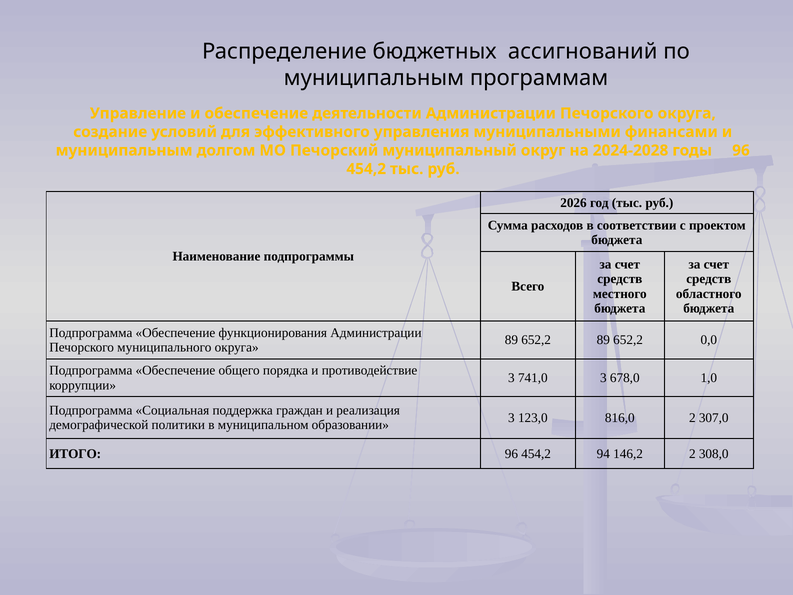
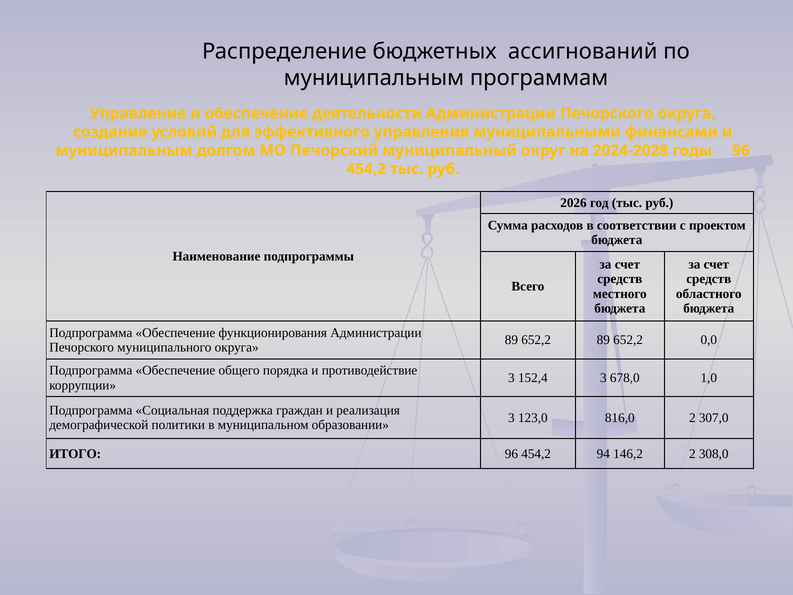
741,0: 741,0 -> 152,4 (533, 378)
